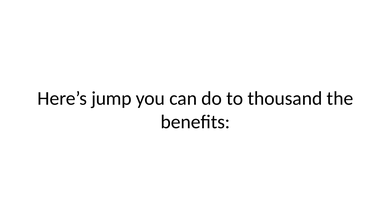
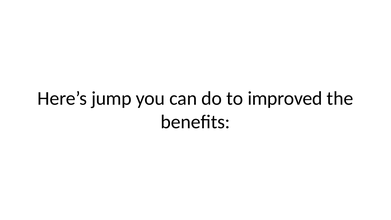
thousand: thousand -> improved (285, 98)
